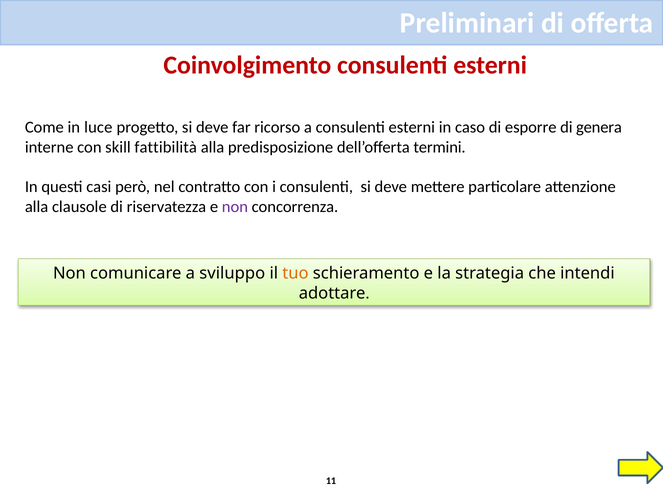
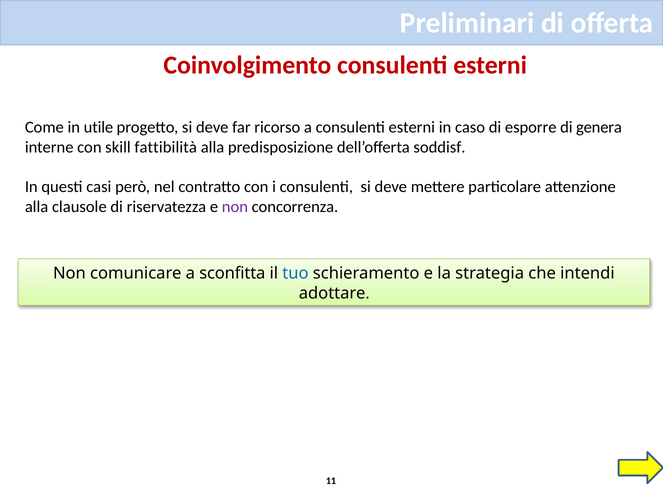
luce: luce -> utile (98, 127)
termini: termini -> soddisf (439, 147)
sviluppo: sviluppo -> sconfitta (232, 273)
tuo colour: orange -> blue (295, 273)
